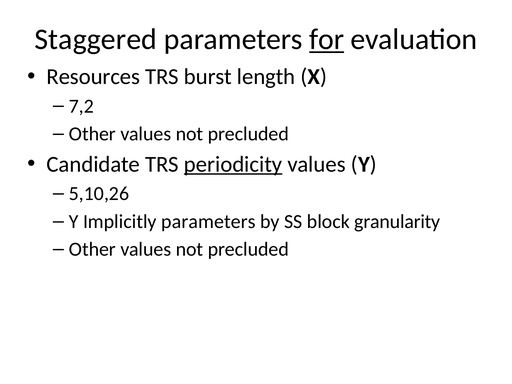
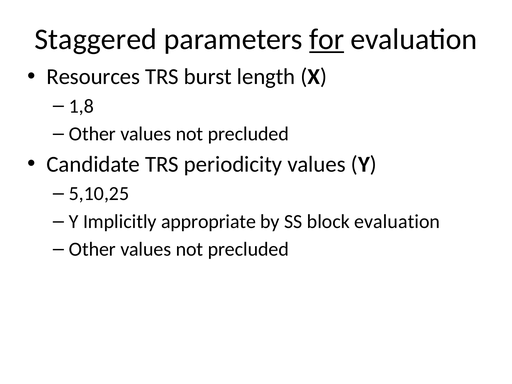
7,2: 7,2 -> 1,8 (81, 106)
periodicity underline: present -> none (233, 164)
5,10,26: 5,10,26 -> 5,10,25 (99, 194)
Implicitly parameters: parameters -> appropriate (209, 222)
block granularity: granularity -> evaluation (397, 222)
